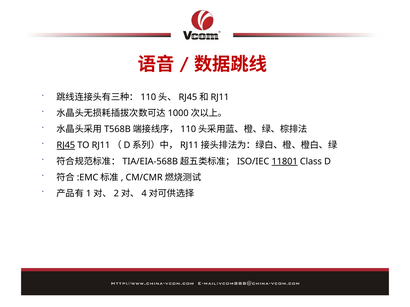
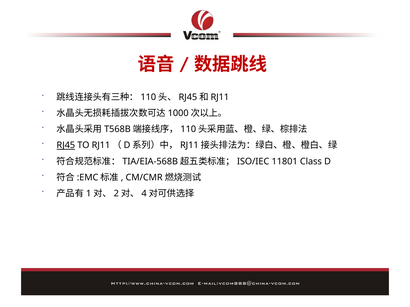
11801 underline: present -> none (285, 162)
